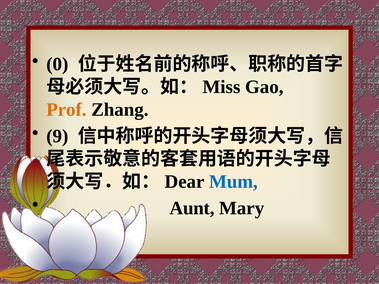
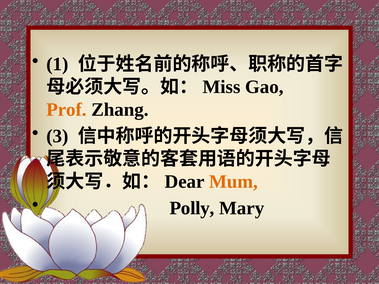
0: 0 -> 1 (57, 64)
9: 9 -> 3 (57, 136)
Mum colour: blue -> orange (233, 182)
Aunt: Aunt -> Polly (192, 208)
